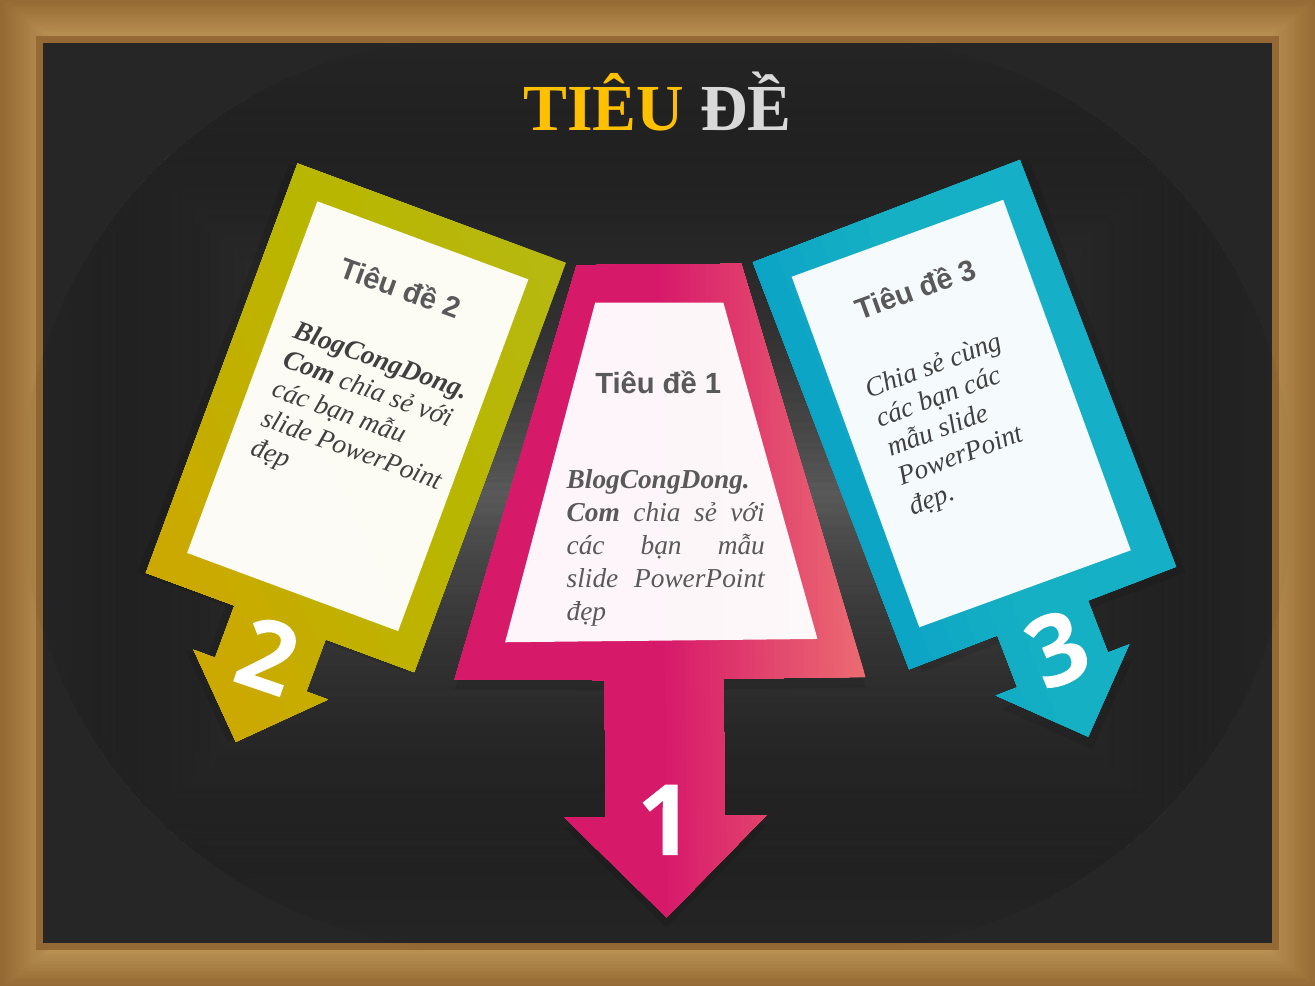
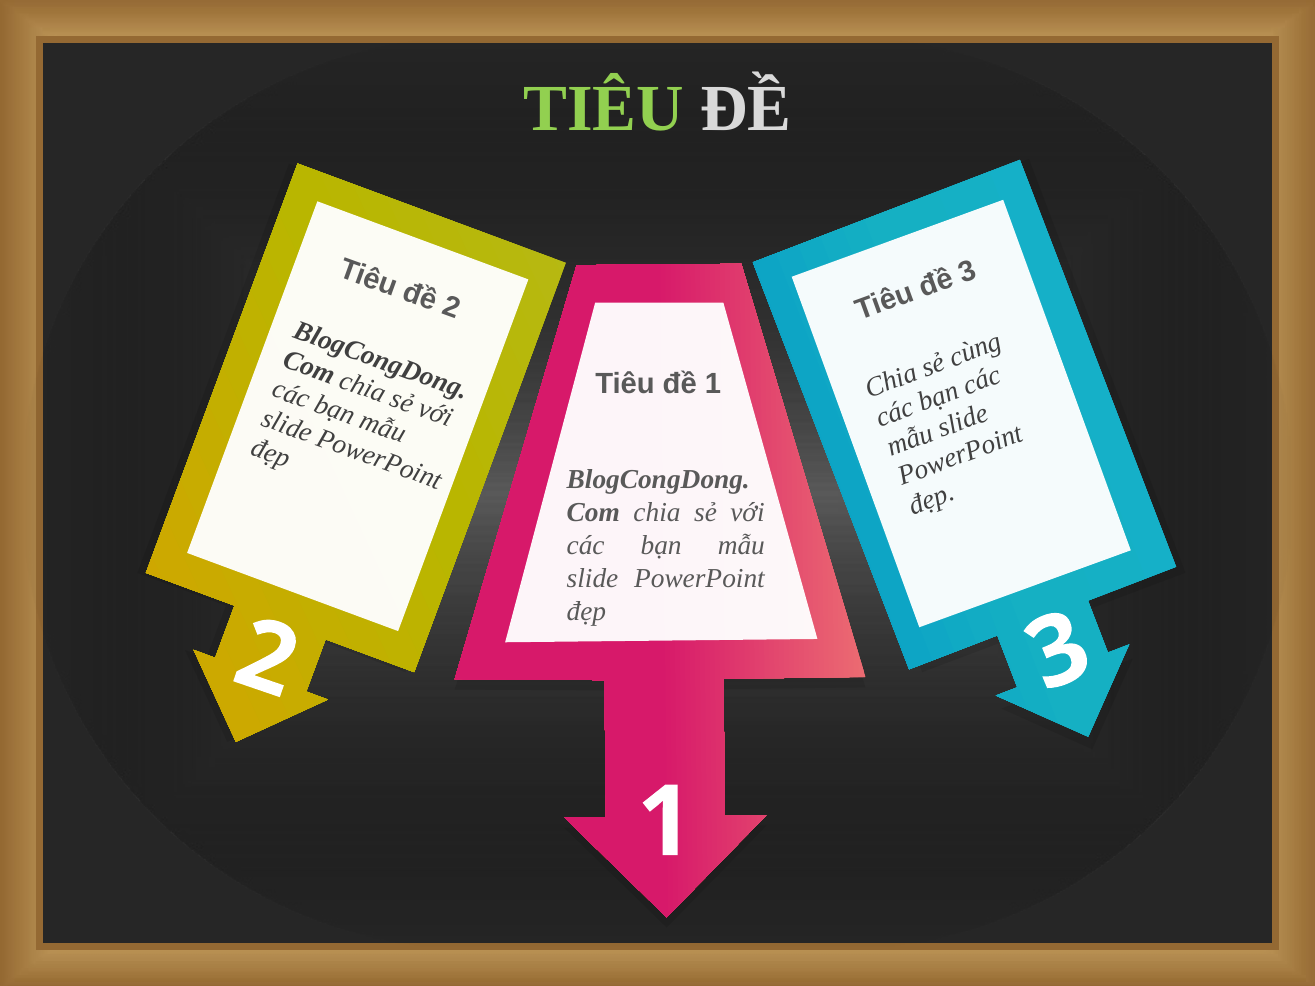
TIÊU colour: yellow -> light green (604, 109)
